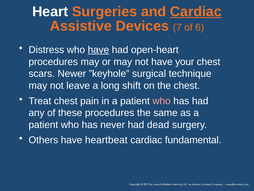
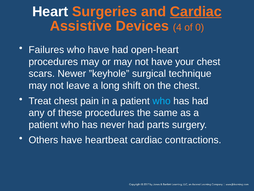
7: 7 -> 4 (177, 27)
6: 6 -> 0 (200, 27)
Distress: Distress -> Failures (46, 50)
have underline: present -> none (98, 50)
who colour: pink -> light blue (162, 101)
dead: dead -> parts (158, 124)
fundamental: fundamental -> contractions (193, 140)
